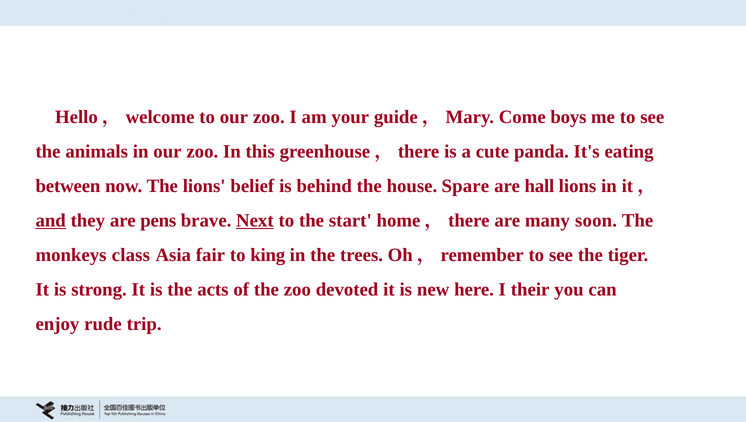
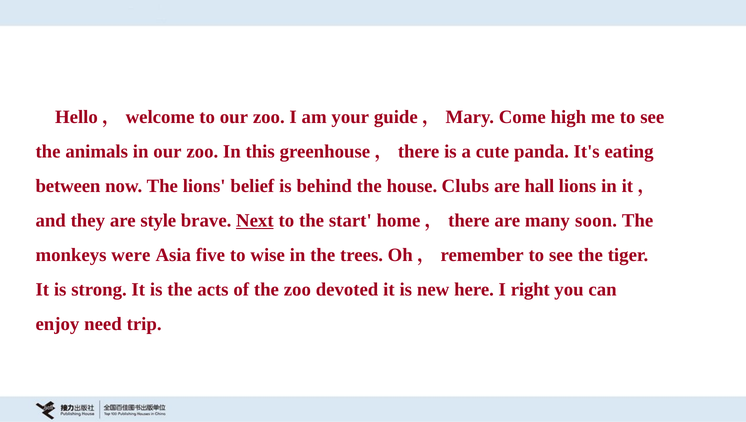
boys: boys -> high (568, 117)
Spare: Spare -> Clubs (465, 186)
and underline: present -> none (51, 220)
pens: pens -> style (158, 220)
class: class -> were (131, 255)
fair: fair -> five (210, 255)
king: king -> wise (268, 255)
their: their -> right (530, 289)
rude: rude -> need (103, 324)
